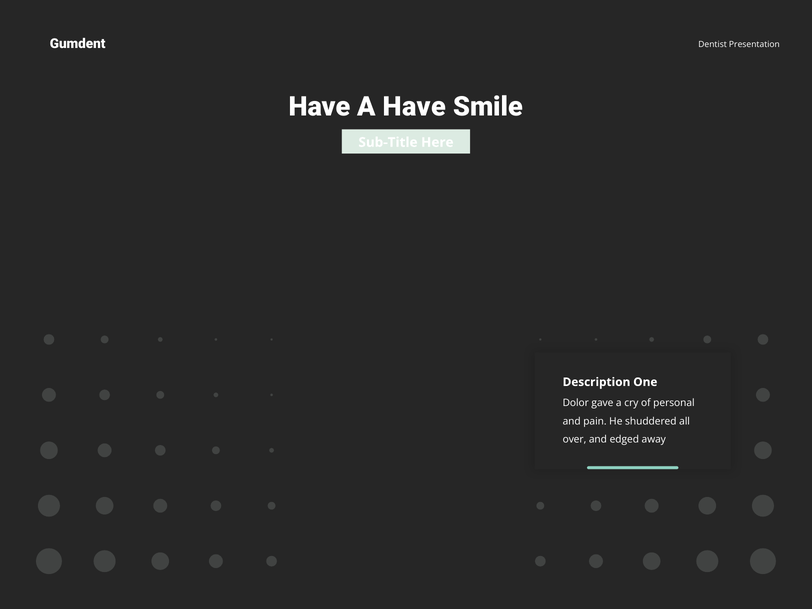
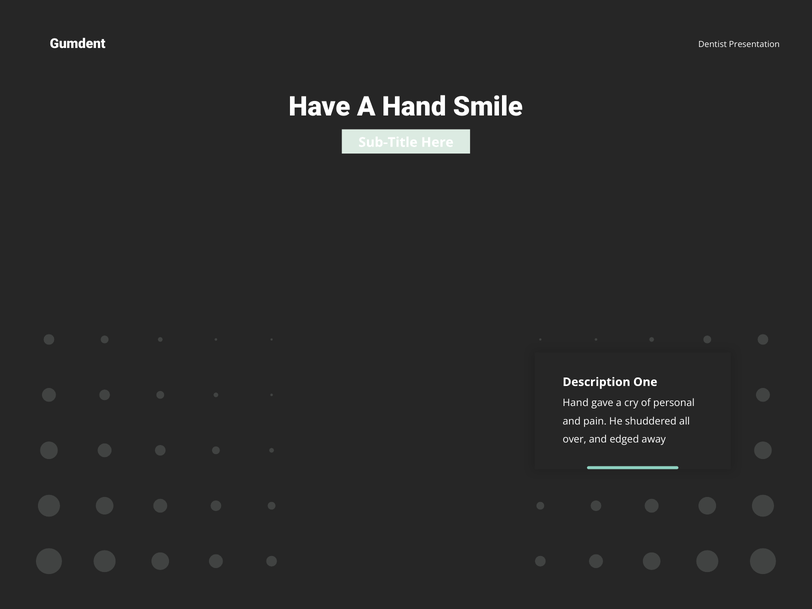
A Have: Have -> Hand (414, 107)
Dolor: Dolor -> Hand (576, 403)
